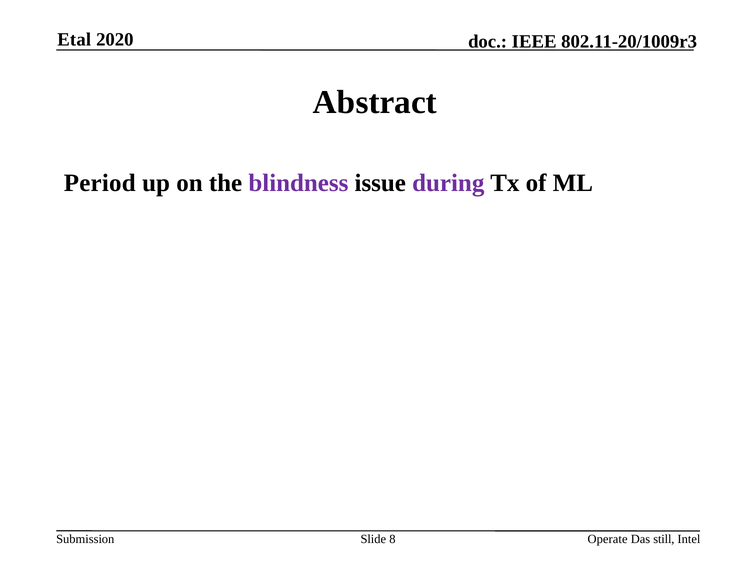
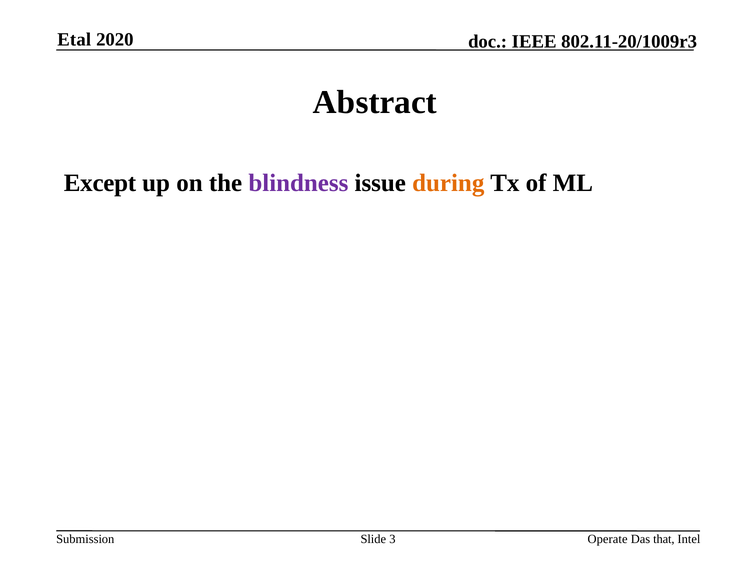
Period: Period -> Except (100, 183)
during colour: purple -> orange (448, 183)
8: 8 -> 3 (392, 539)
still: still -> that (664, 539)
